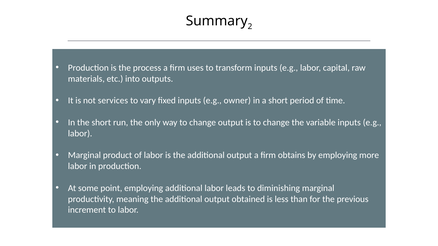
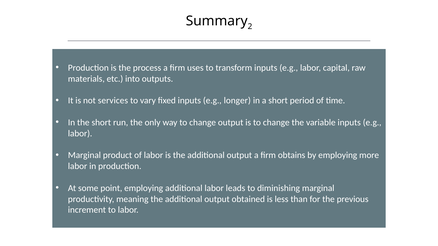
owner: owner -> longer (237, 101)
